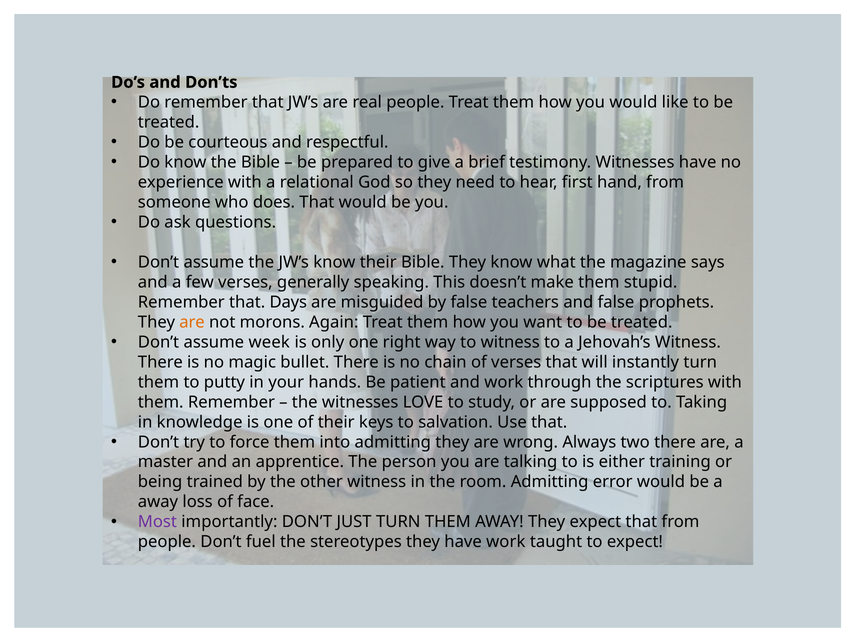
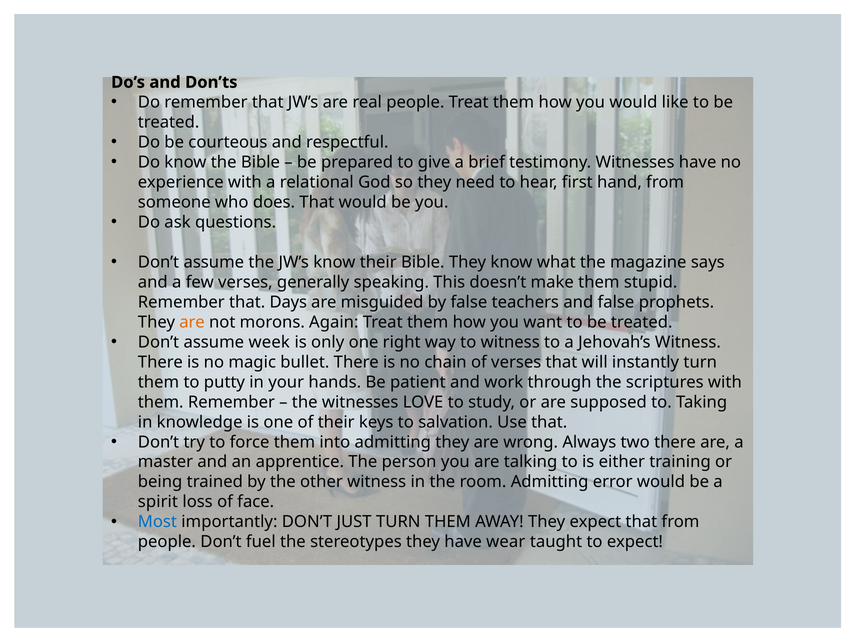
away: away -> spirit (158, 502)
Most colour: purple -> blue (157, 522)
have work: work -> wear (506, 542)
